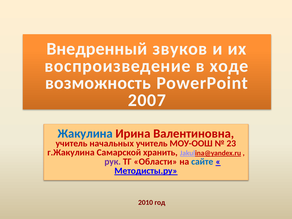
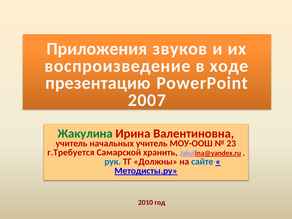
Внедренный: Внедренный -> Приложения (97, 49)
возможность: возможность -> презентацию (98, 83)
Жакулина colour: blue -> green (85, 133)
г.Жакулина: г.Жакулина -> г.Требуется (71, 152)
рук colour: purple -> blue (113, 162)
Области: Области -> Должны (156, 162)
